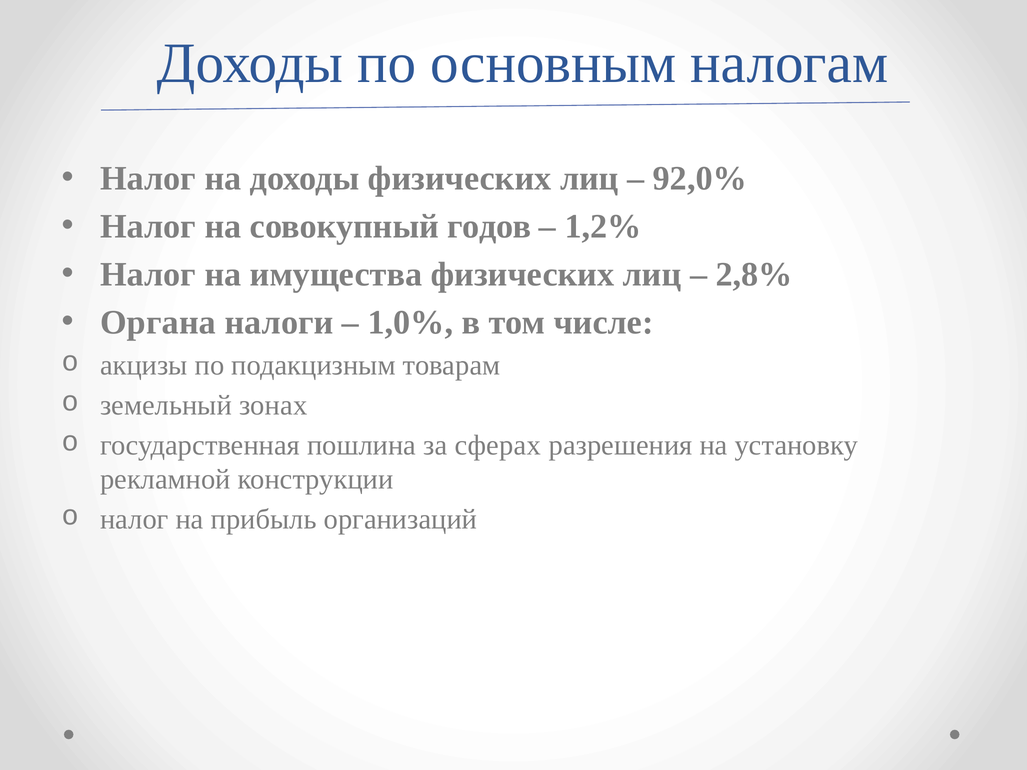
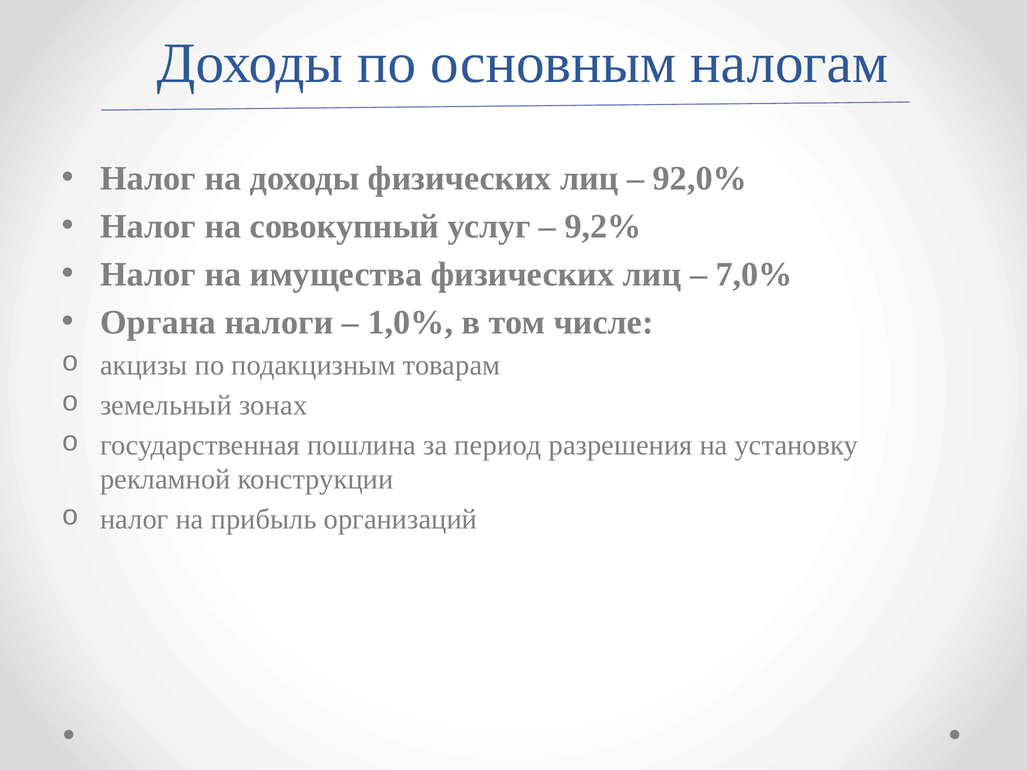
годов: годов -> услуг (489, 227)
1,2%: 1,2% -> 9,2% (603, 227)
2,8%: 2,8% -> 7,0% (754, 274)
сферах: сферах -> период (498, 445)
